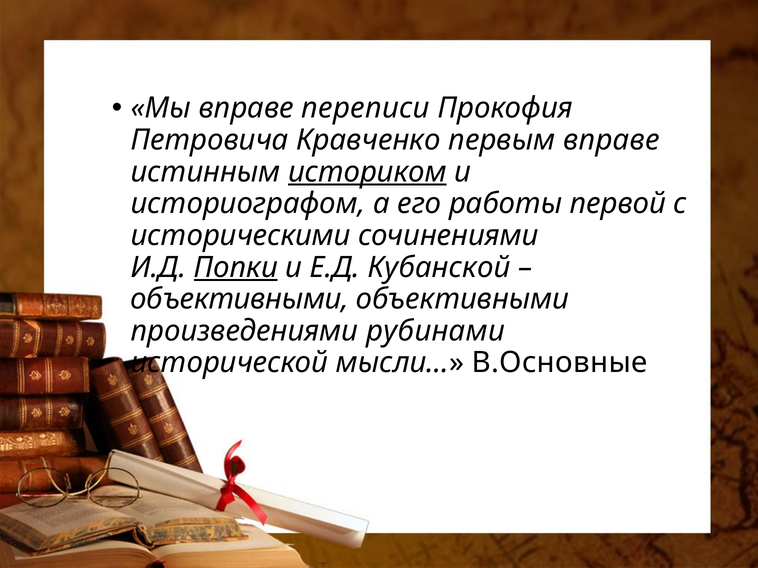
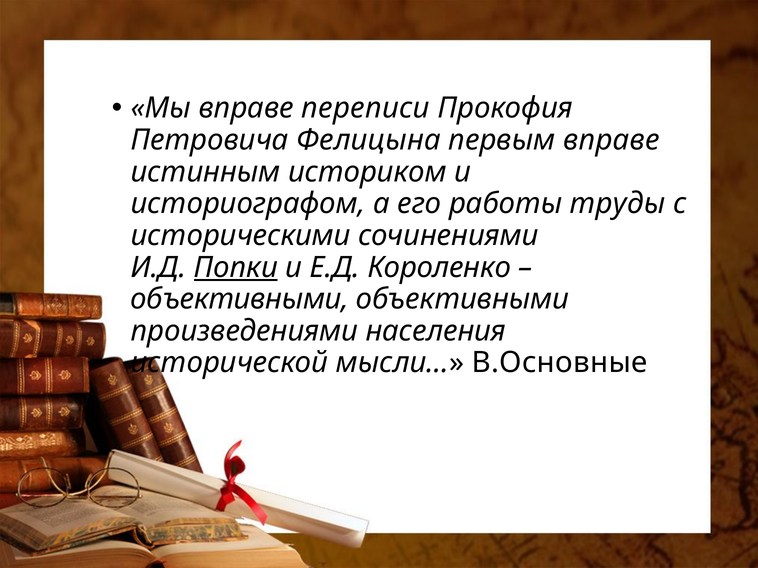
Кравченко: Кравченко -> Фелицына (368, 140)
историком underline: present -> none (367, 172)
первой: первой -> труды (618, 204)
Кубанской: Кубанской -> Короленко (439, 268)
рубинами: рубинами -> населения (436, 331)
